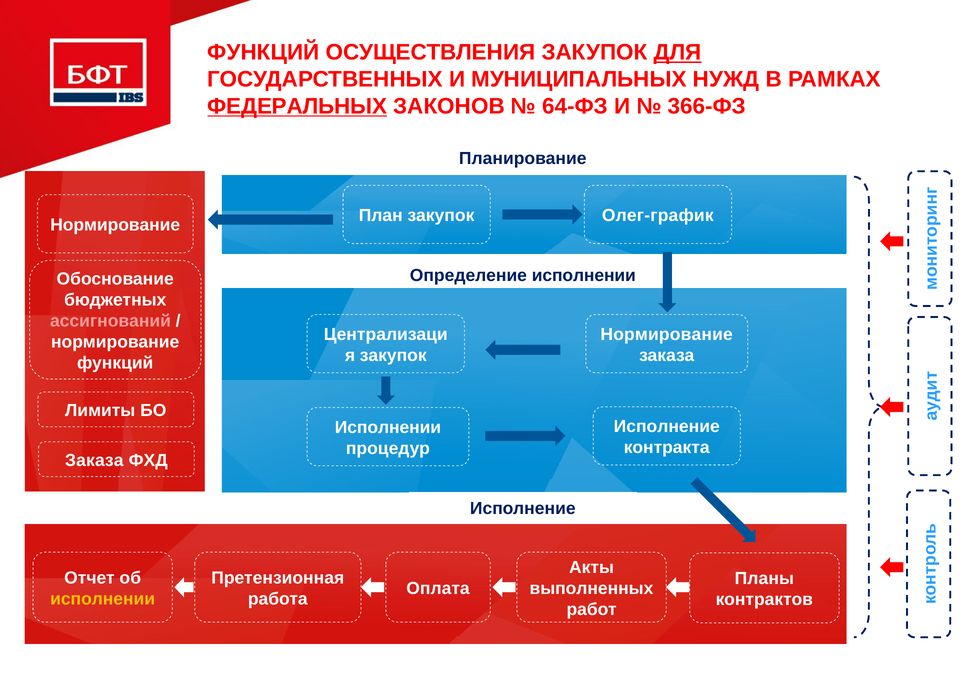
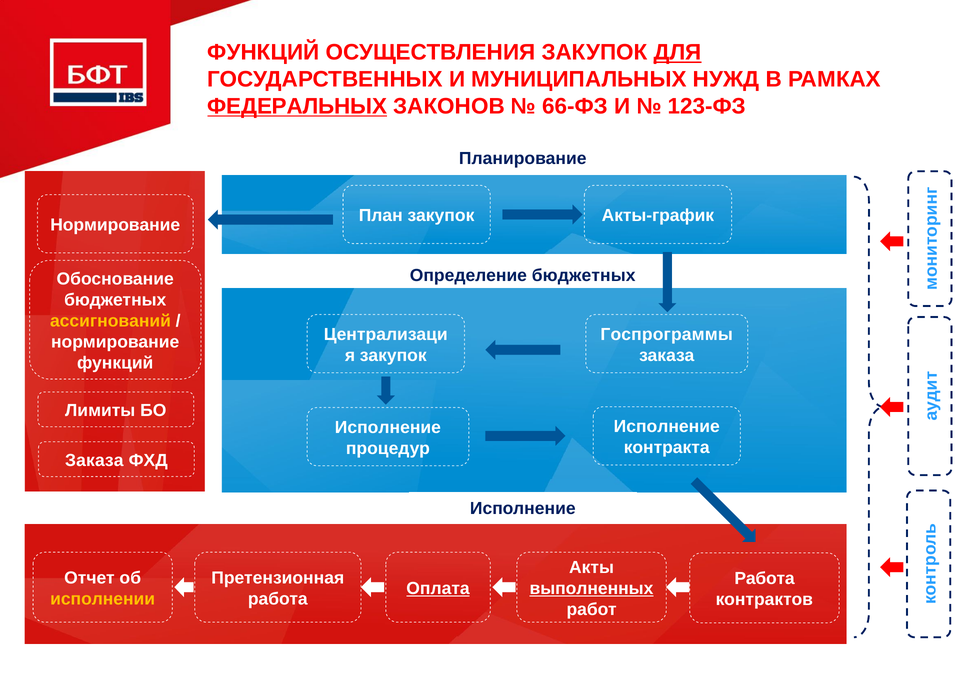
64-ФЗ: 64-ФЗ -> 66-ФЗ (575, 106)
366-ФЗ: 366-ФЗ -> 123-ФЗ (707, 106)
Олег-график: Олег-график -> Акты-график (658, 216)
Определение исполнении: исполнении -> бюджетных (584, 275)
ассигнований colour: pink -> yellow (110, 321)
Нормирование: Нормирование -> Госпрограммы (667, 334)
Исполнении: Исполнении -> Исполнение (388, 428)
Планы: Планы -> Работа (765, 579)
Оплата underline: none -> present (438, 589)
выполненных underline: none -> present (591, 589)
